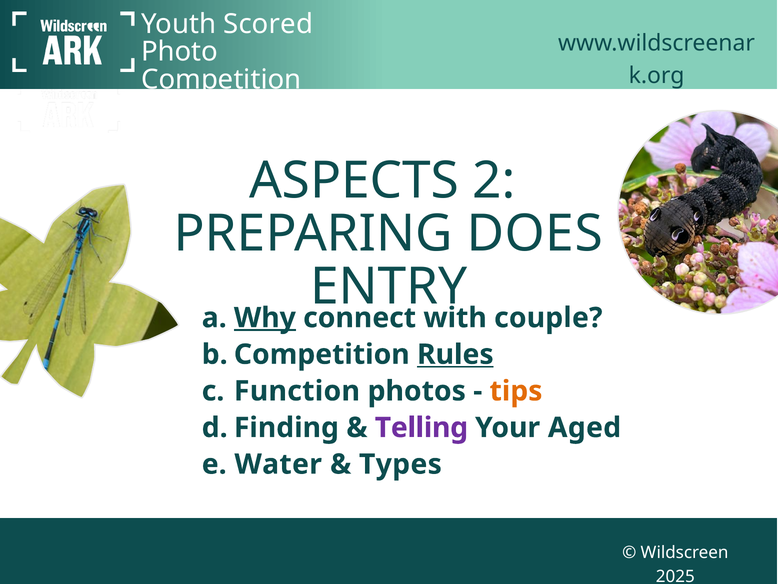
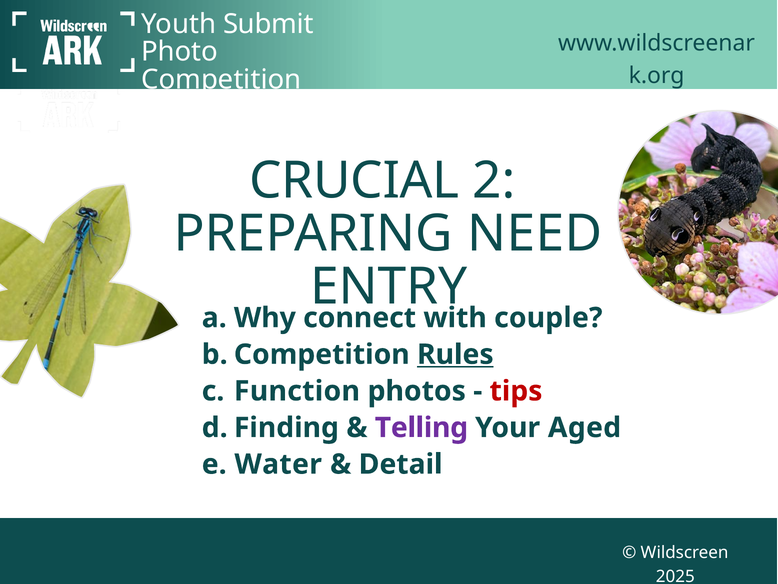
Scored: Scored -> Submit (268, 24)
ASPECTS: ASPECTS -> CRUCIAL (354, 180)
DOES: DOES -> NEED (535, 234)
Why underline: present -> none (265, 318)
tips colour: orange -> red (516, 391)
Types: Types -> Detail (401, 464)
